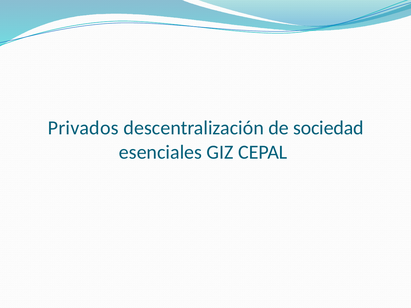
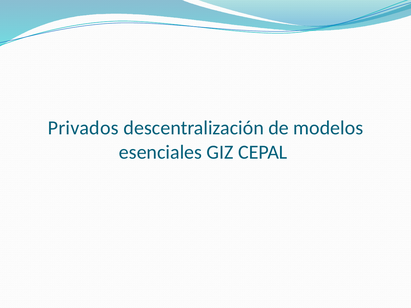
sociedad: sociedad -> modelos (328, 128)
